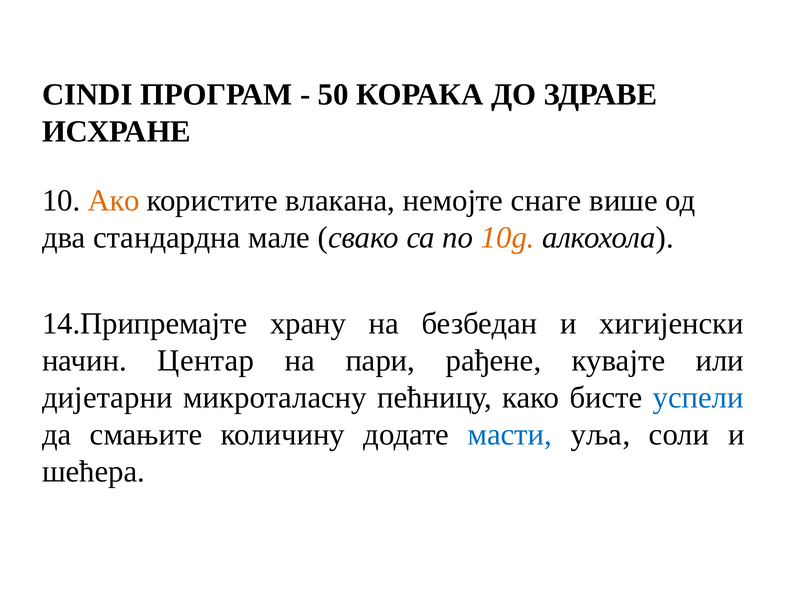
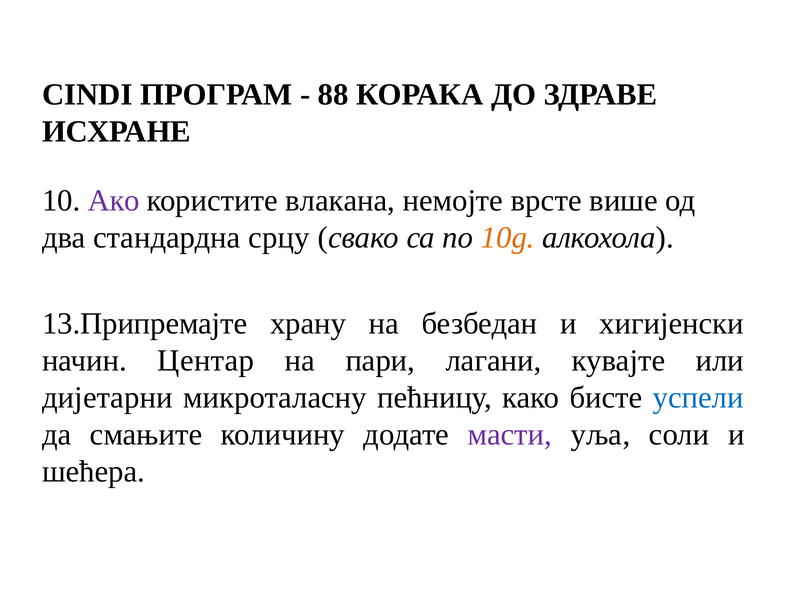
50: 50 -> 88 (333, 95)
Ако colour: orange -> purple (114, 201)
снаге: снаге -> врсте (546, 201)
мале: мале -> срцу (279, 238)
14.Припремајте: 14.Припремајте -> 13.Припремајте (145, 324)
рађене: рађене -> лагани (493, 361)
масти colour: blue -> purple (510, 435)
